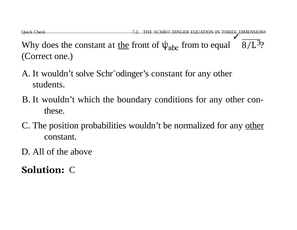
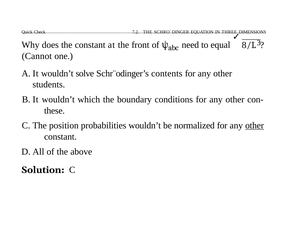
the underline: present -> none (123, 45)
from: from -> need (190, 45)
Correct: Correct -> Cannot (37, 56)
Schr¨odinger’s constant: constant -> contents (167, 73)
